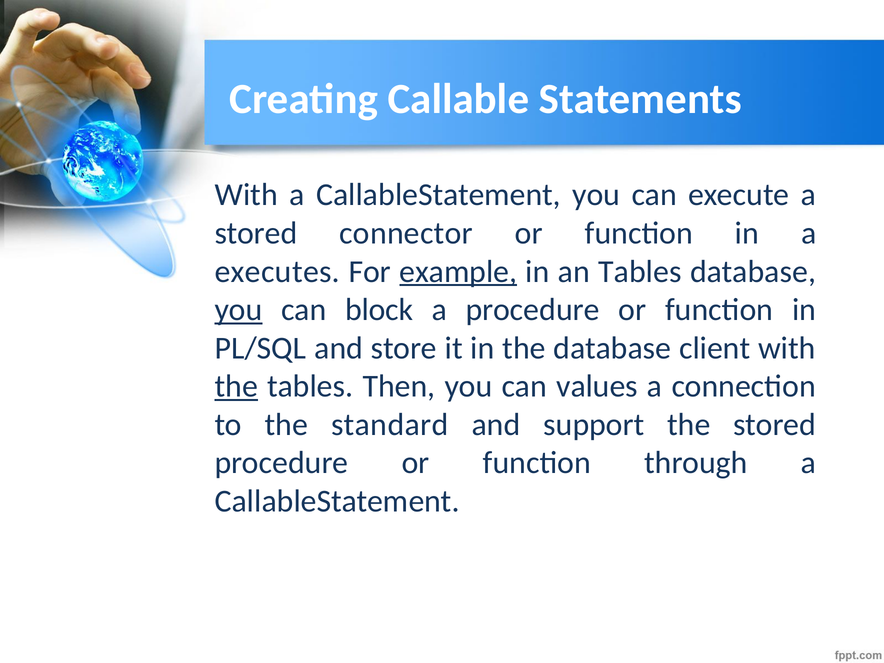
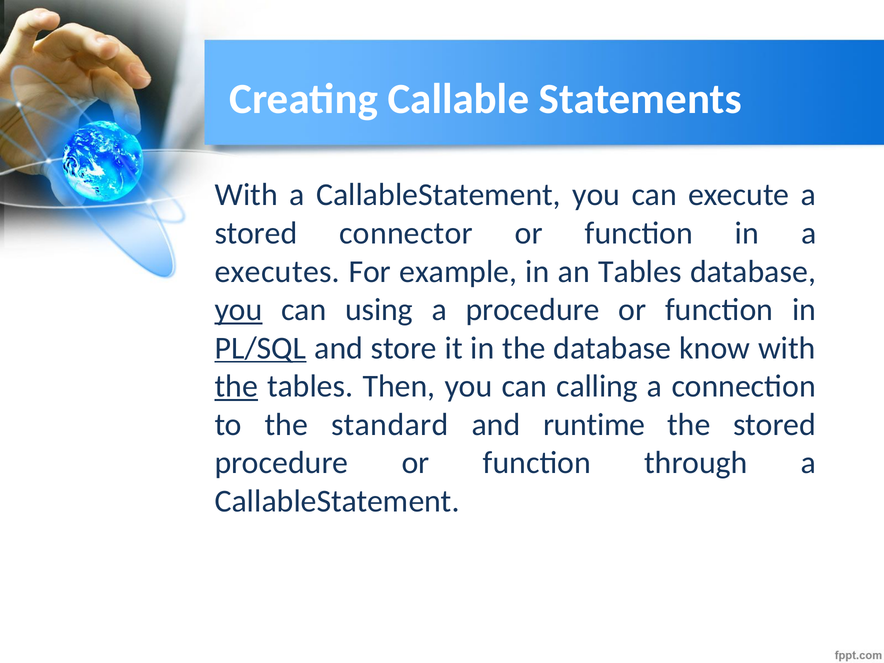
example underline: present -> none (458, 271)
block: block -> using (379, 310)
PL/SQL underline: none -> present (260, 348)
client: client -> know (715, 348)
values: values -> calling (597, 386)
support: support -> runtime (594, 425)
